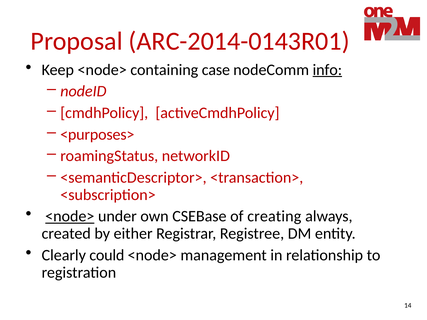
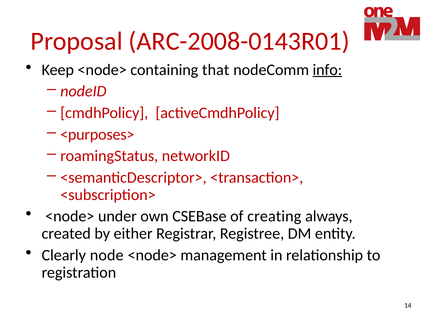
ARC-2014-0143R01: ARC-2014-0143R01 -> ARC-2008-0143R01 (239, 41)
case: case -> that (216, 70)
<node> underline: present -> none (70, 217)
could: could -> node (107, 255)
